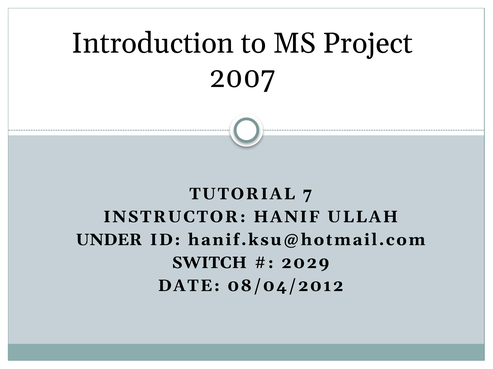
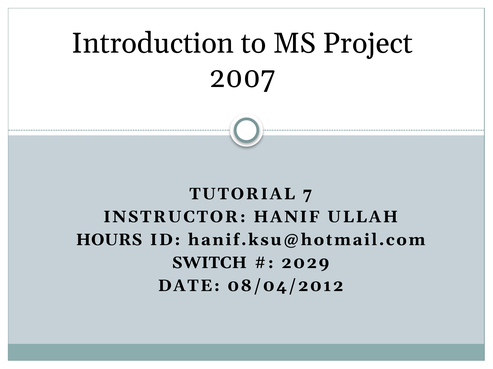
UNDER: UNDER -> HOURS (109, 240)
